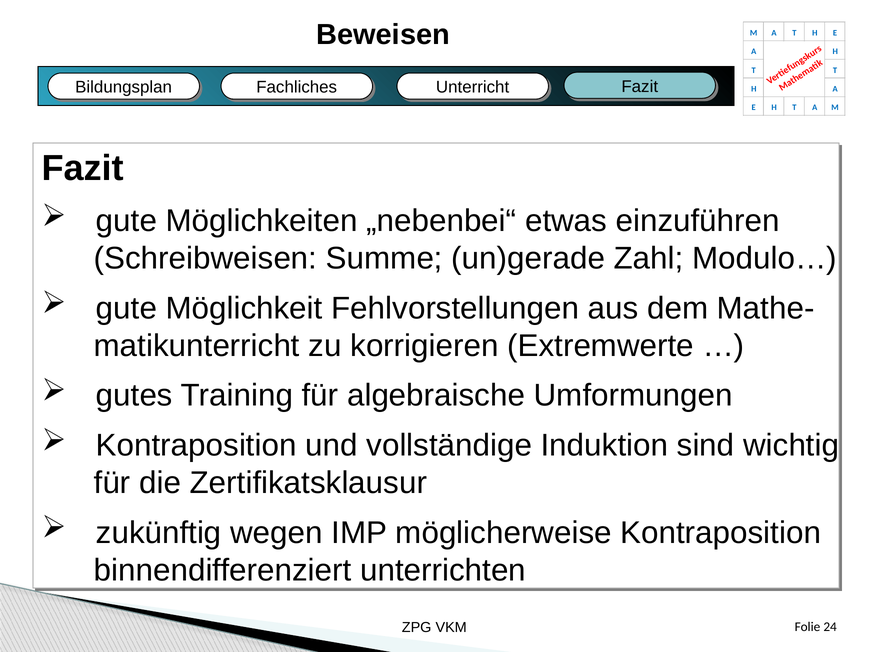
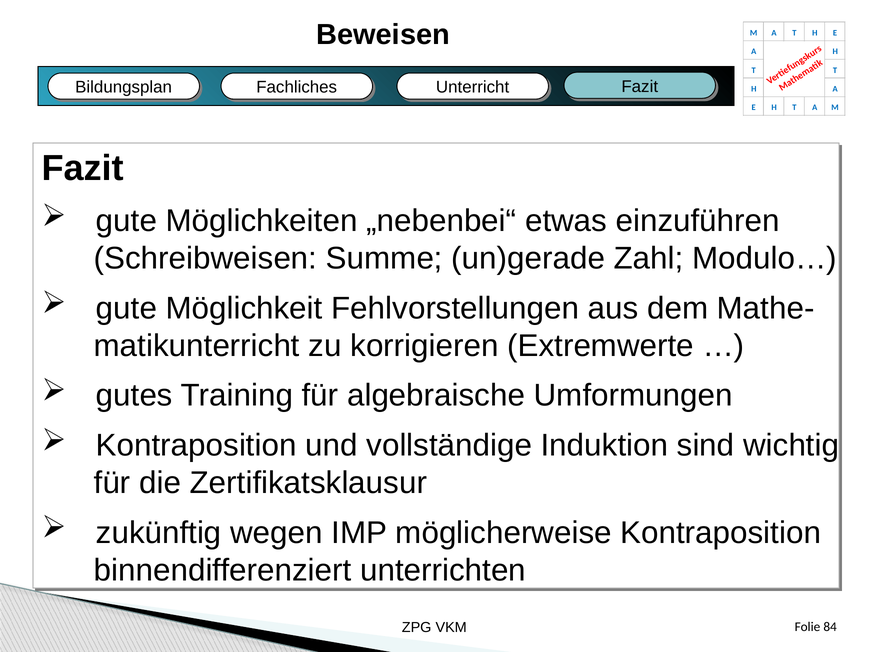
24: 24 -> 84 (830, 626)
